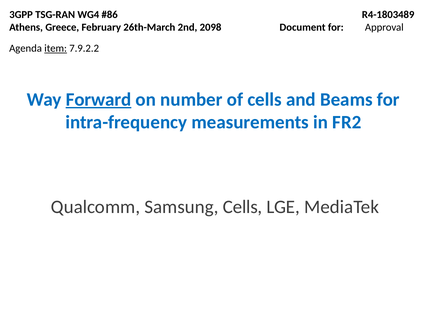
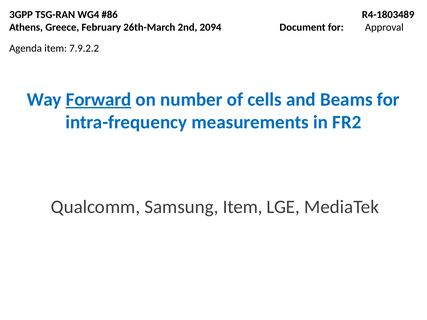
2098: 2098 -> 2094 (211, 27)
item underline: present -> none (56, 48)
Samsung Cells: Cells -> Item (243, 207)
